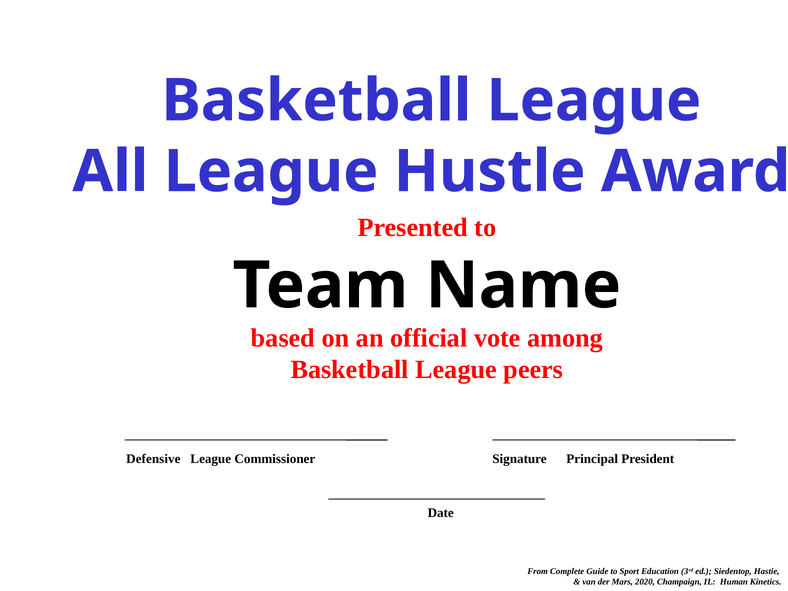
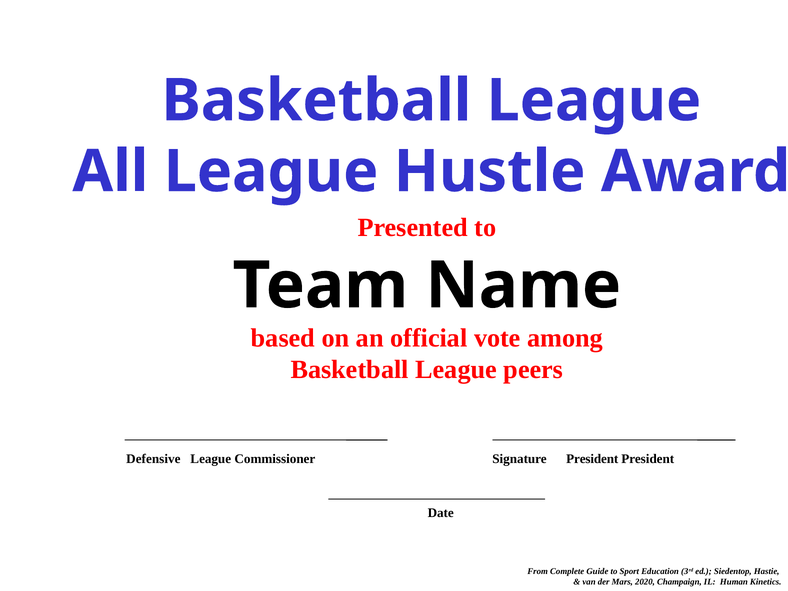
Signature Principal: Principal -> President (592, 459)
